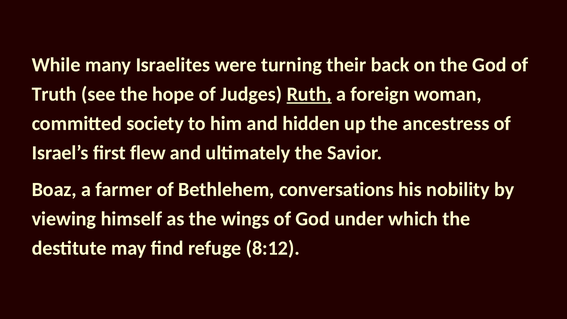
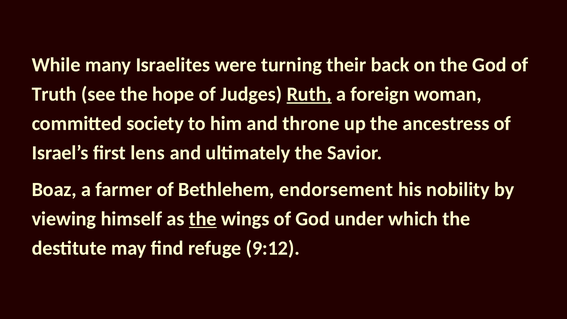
hidden: hidden -> throne (311, 124)
flew: flew -> lens (148, 153)
conversations: conversations -> endorsement (336, 189)
the underline: none -> present (203, 219)
8:12: 8:12 -> 9:12 (273, 248)
